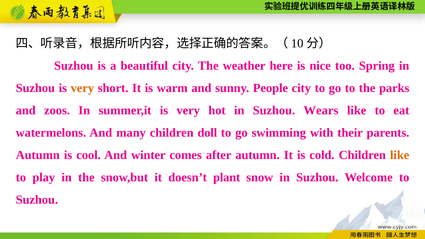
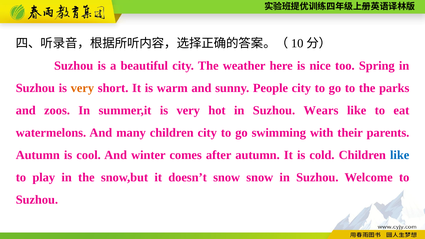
children doll: doll -> city (207, 133)
like colour: orange -> blue (400, 155)
doesn’t plant: plant -> snow (227, 177)
